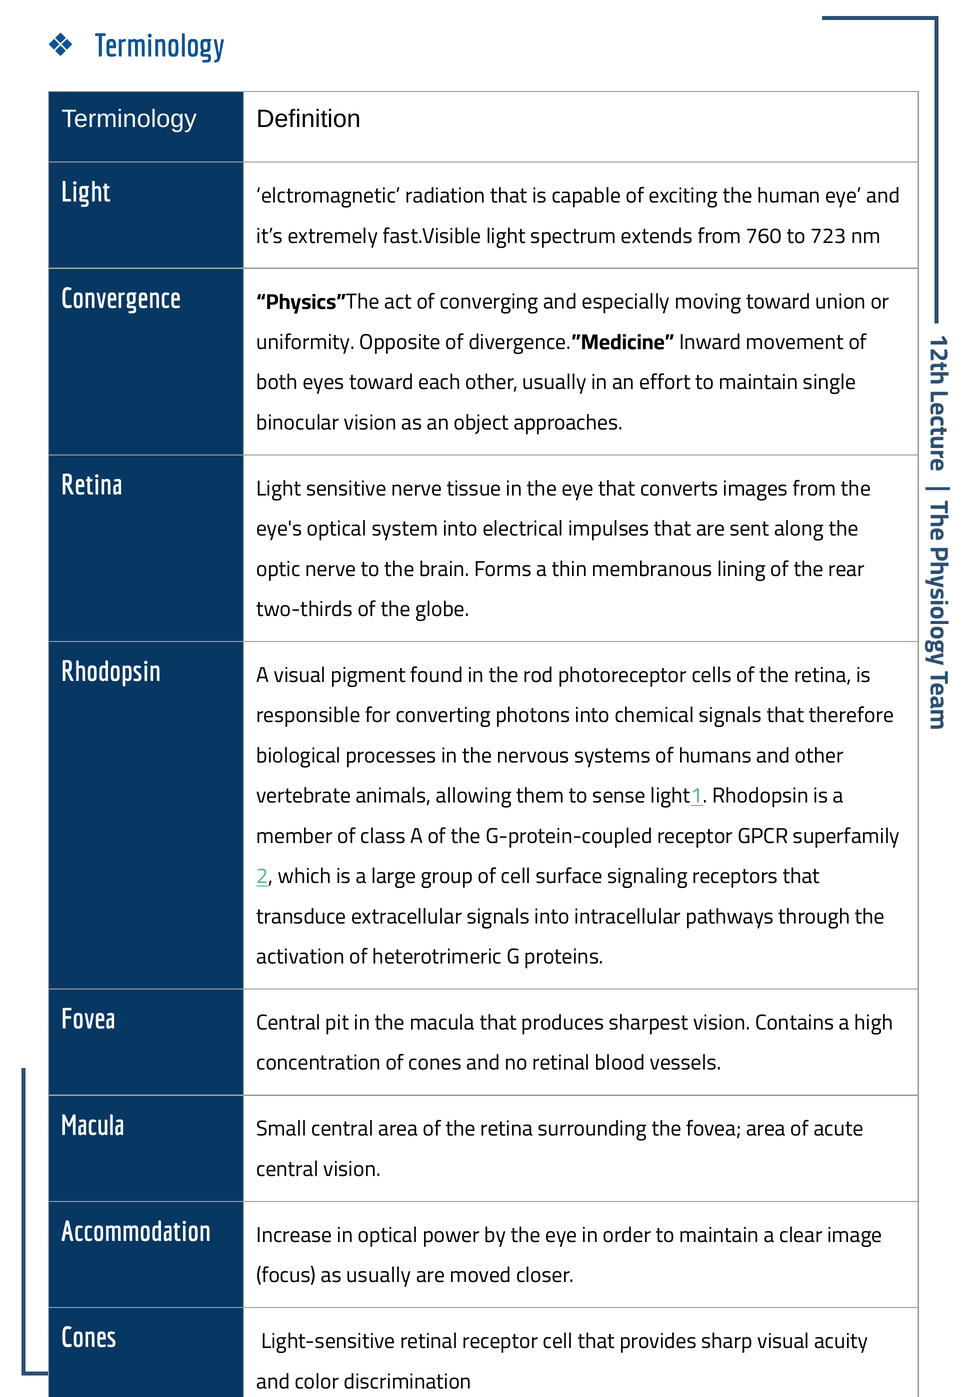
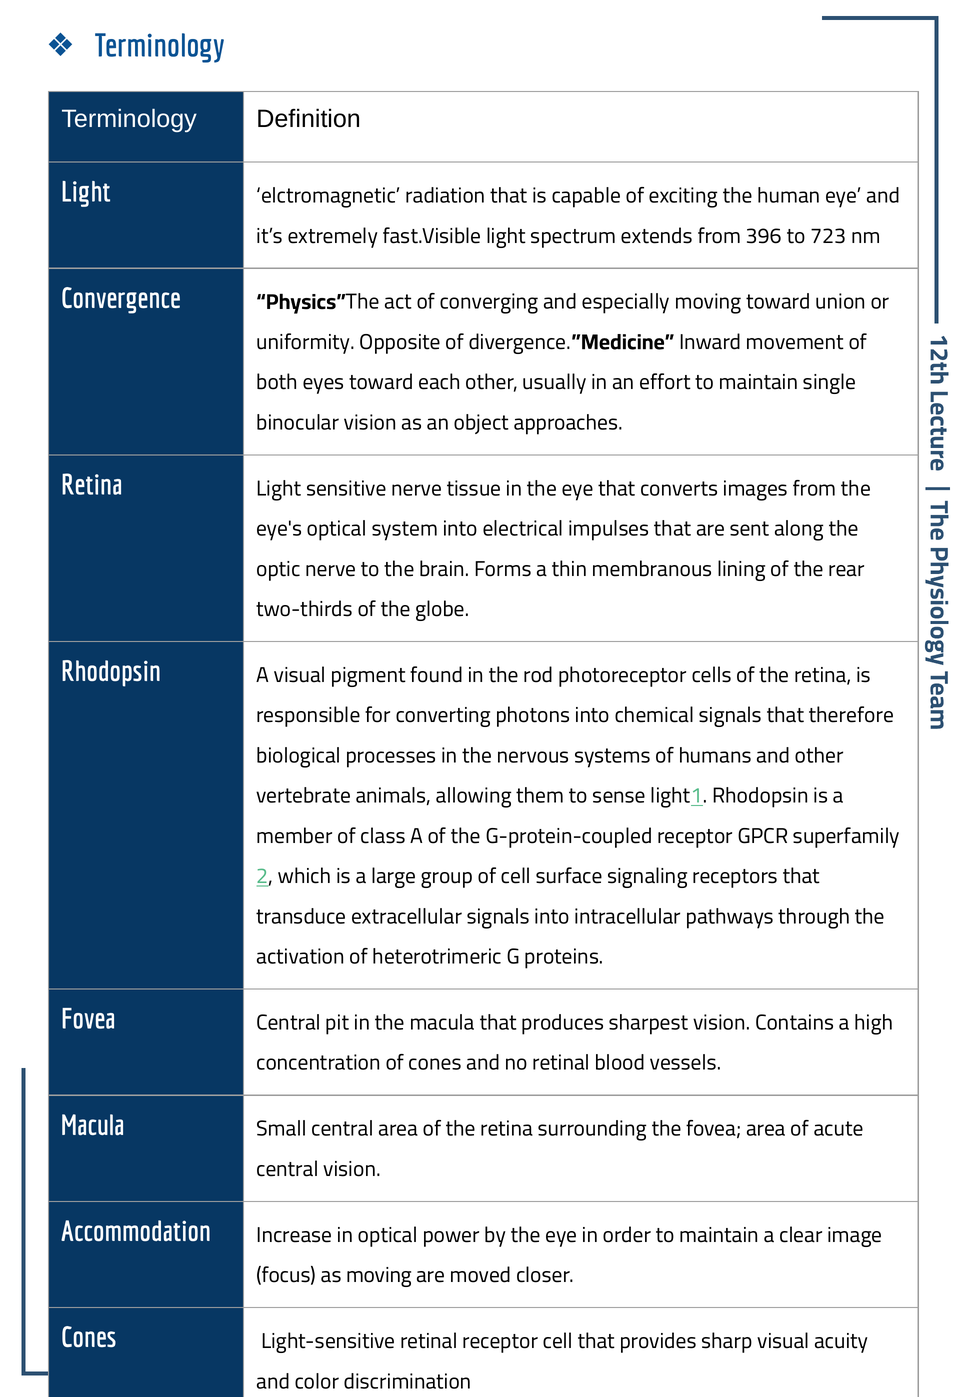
760: 760 -> 396 (764, 236)
as usually: usually -> moving (379, 1275)
